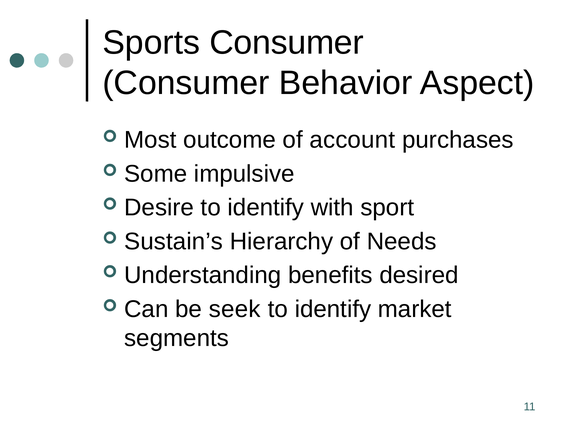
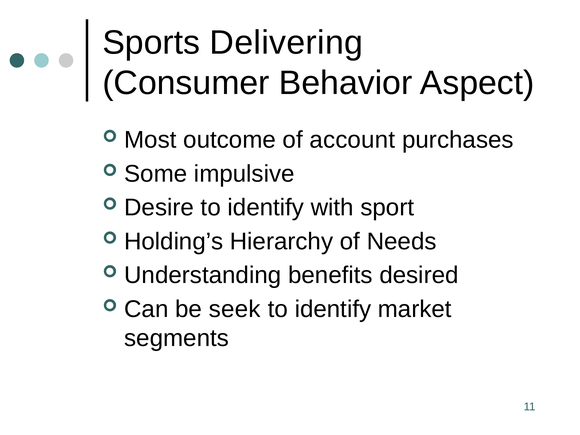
Sports Consumer: Consumer -> Delivering (286, 43)
Sustain’s: Sustain’s -> Holding’s (174, 241)
